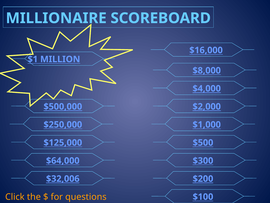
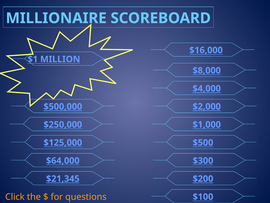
$32,006: $32,006 -> $21,345 (63, 178)
